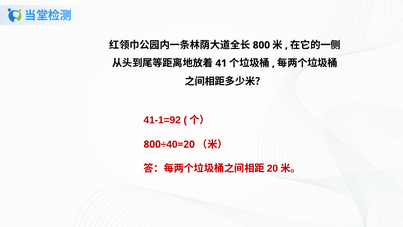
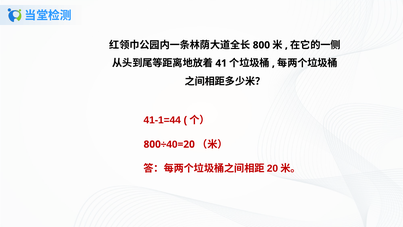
41-1=92: 41-1=92 -> 41-1=44 (162, 120)
